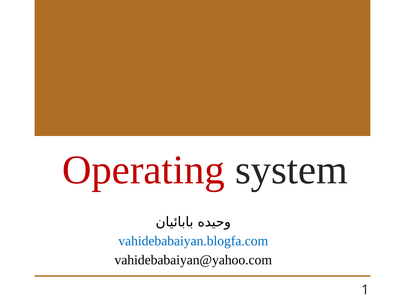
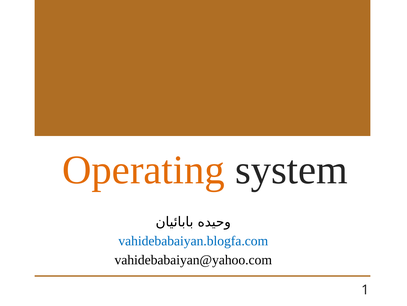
Operating colour: red -> orange (144, 170)
